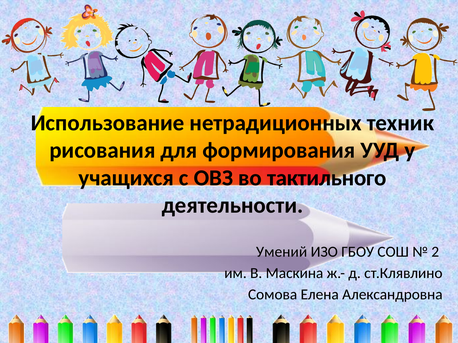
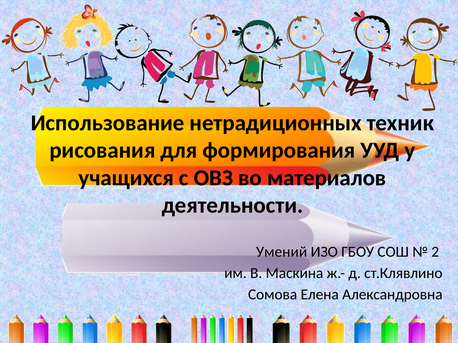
тактильного: тактильного -> материалов (327, 178)
